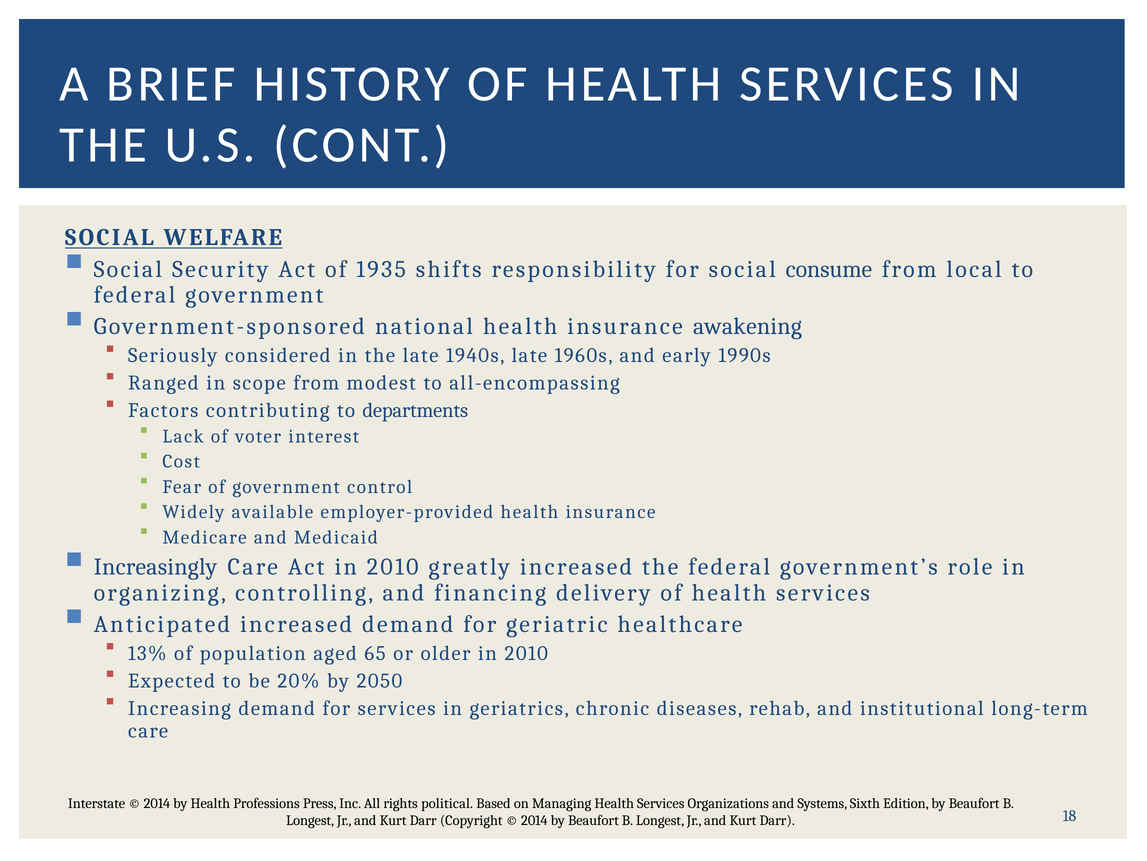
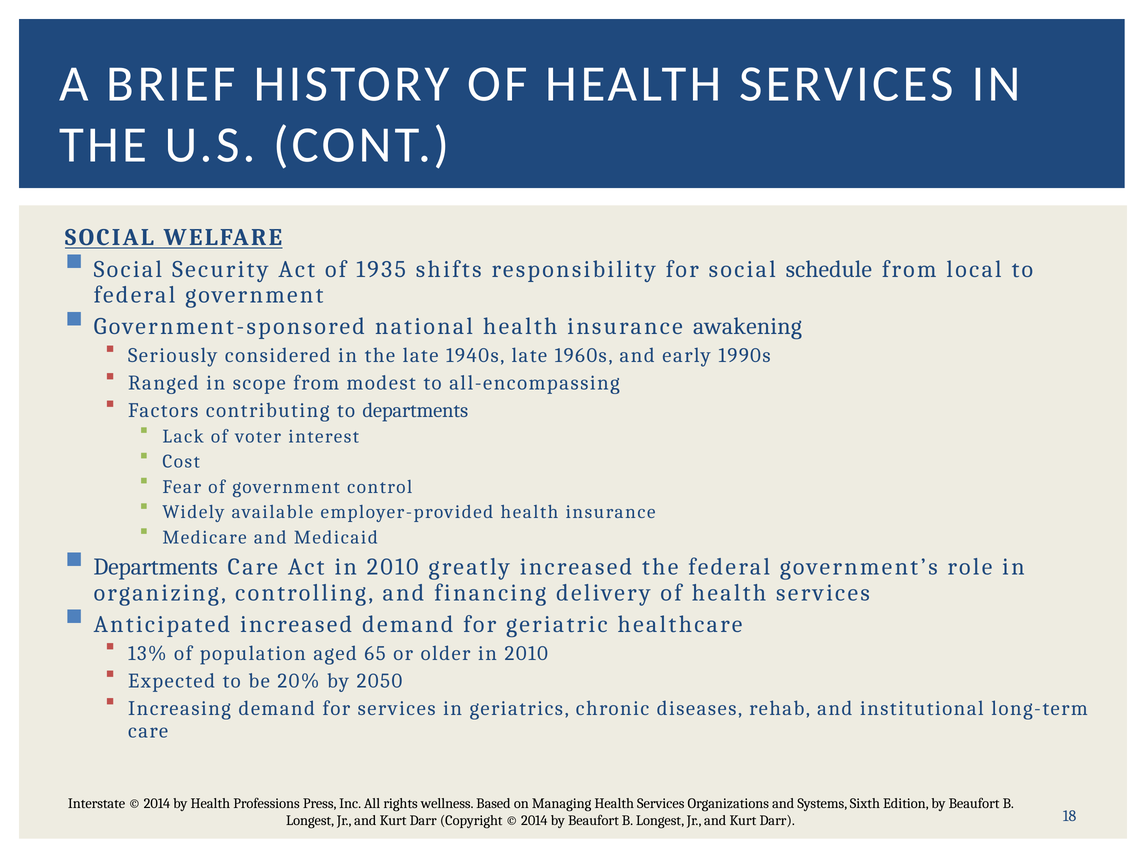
consume: consume -> schedule (829, 269)
Increasingly: Increasingly -> Departments (156, 566)
political: political -> wellness (447, 803)
